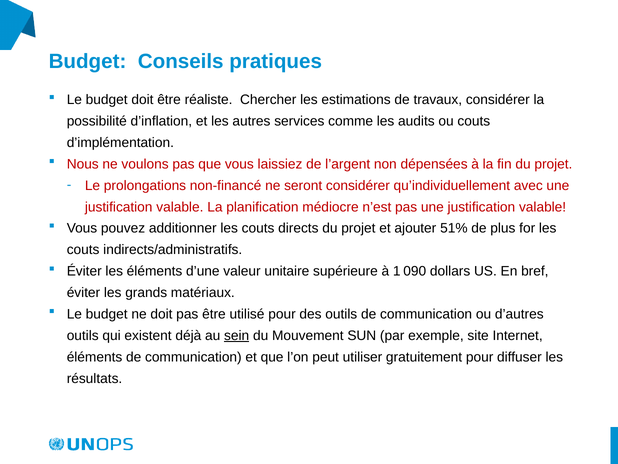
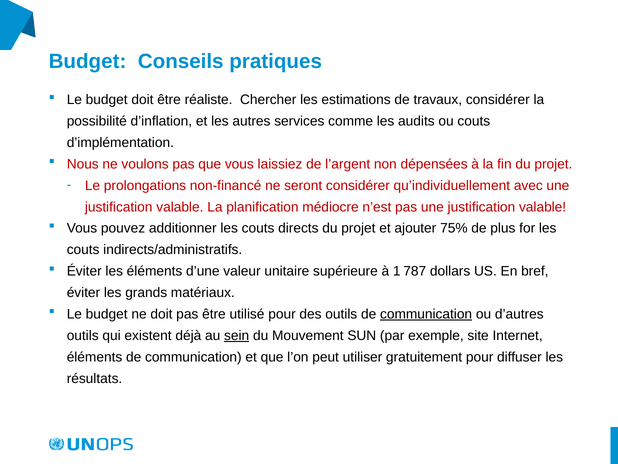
51%: 51% -> 75% (454, 228)
090: 090 -> 787 (415, 271)
communication underline: none -> present (426, 314)
